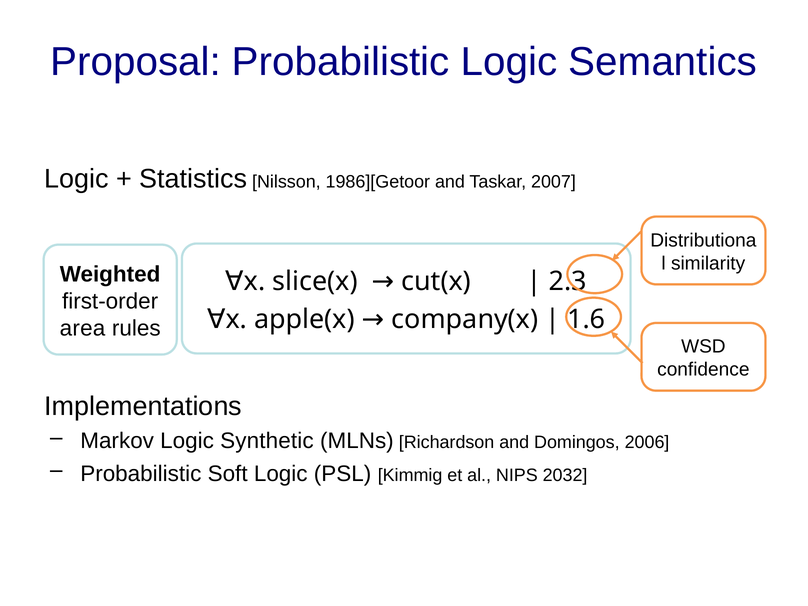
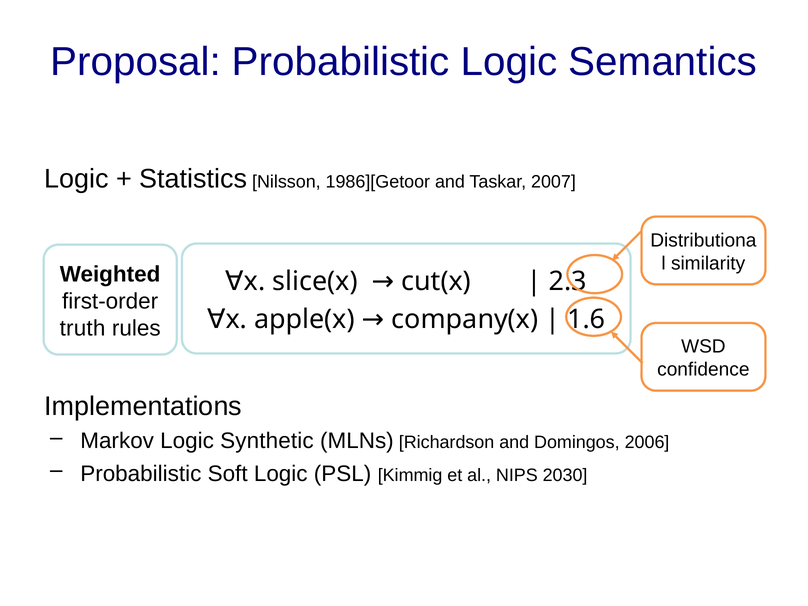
area: area -> truth (83, 328)
2032: 2032 -> 2030 (565, 475)
